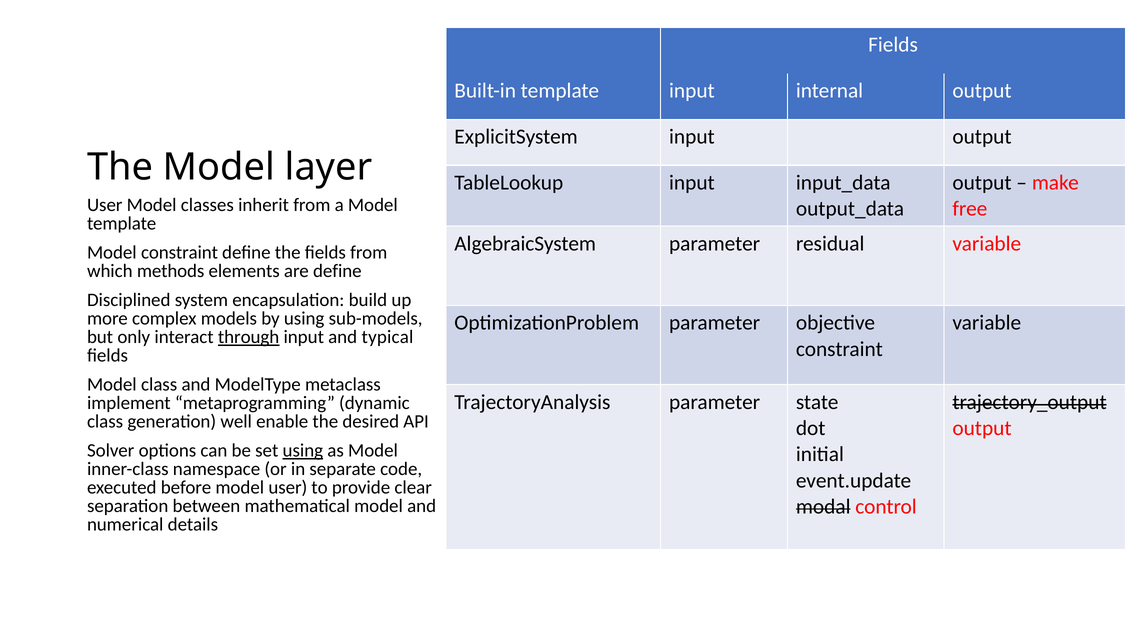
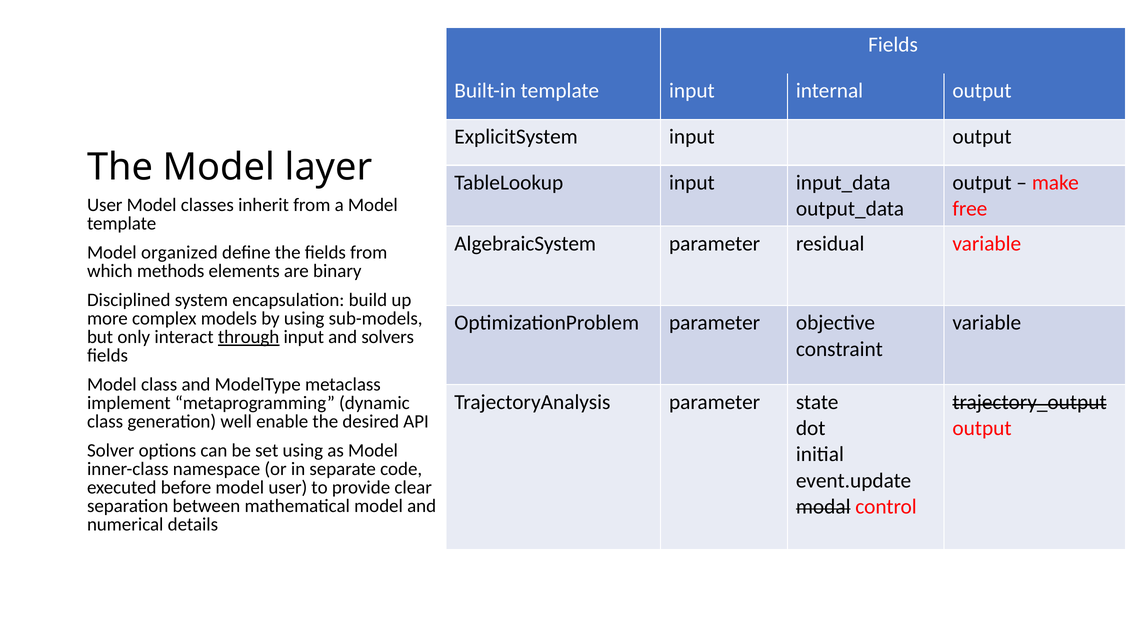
Model constraint: constraint -> organized (179, 253)
are define: define -> binary (337, 271)
typical: typical -> solvers (388, 337)
using underline: present -> none (303, 450)
